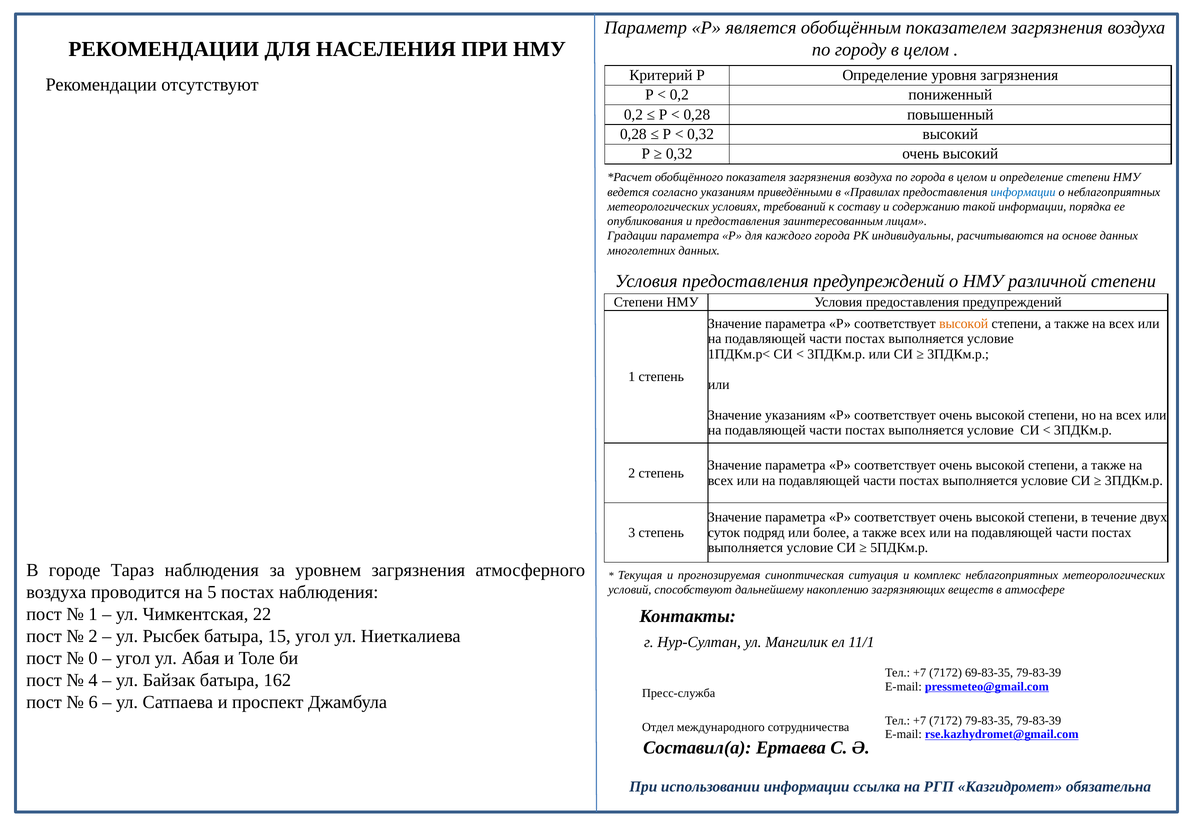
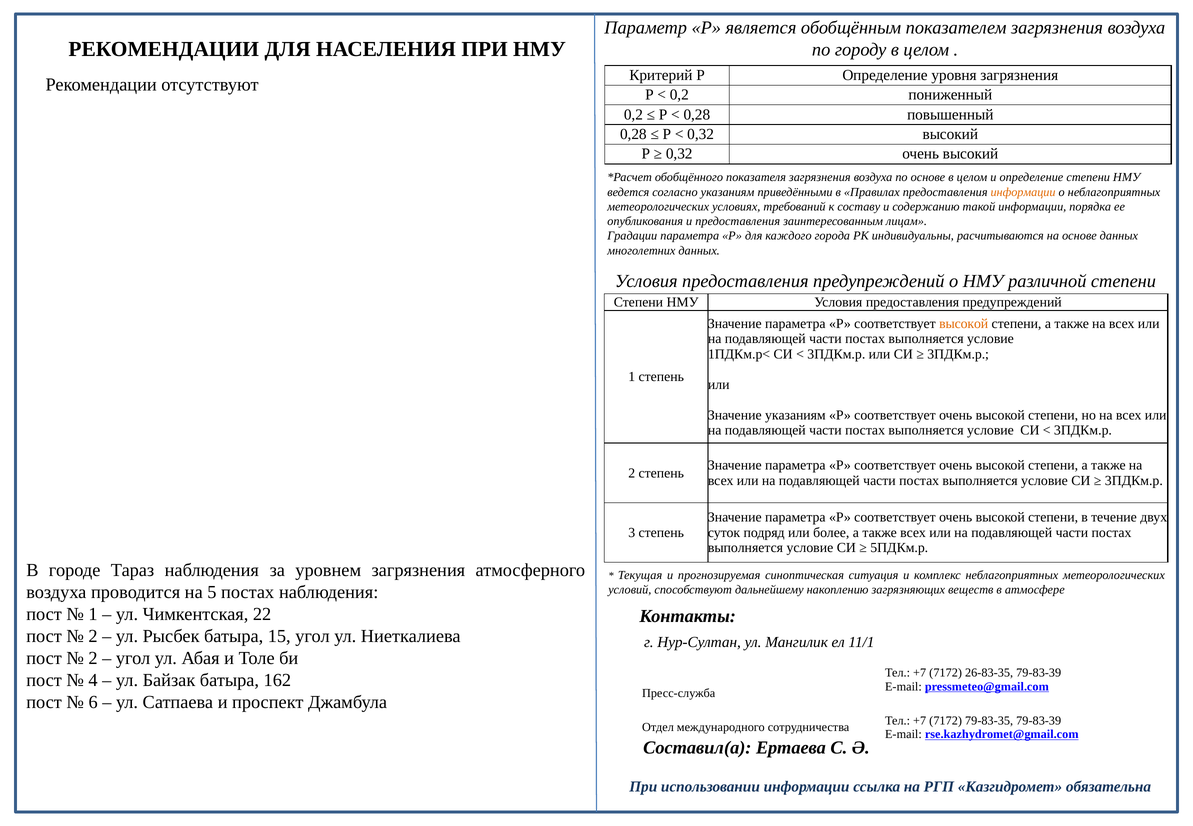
по города: города -> основе (928, 177)
информации colour: blue -> orange (1023, 192)
0: 0 -> 2 (93, 658)
69-83-35: 69-83-35 -> 26-83-35 (989, 673)
